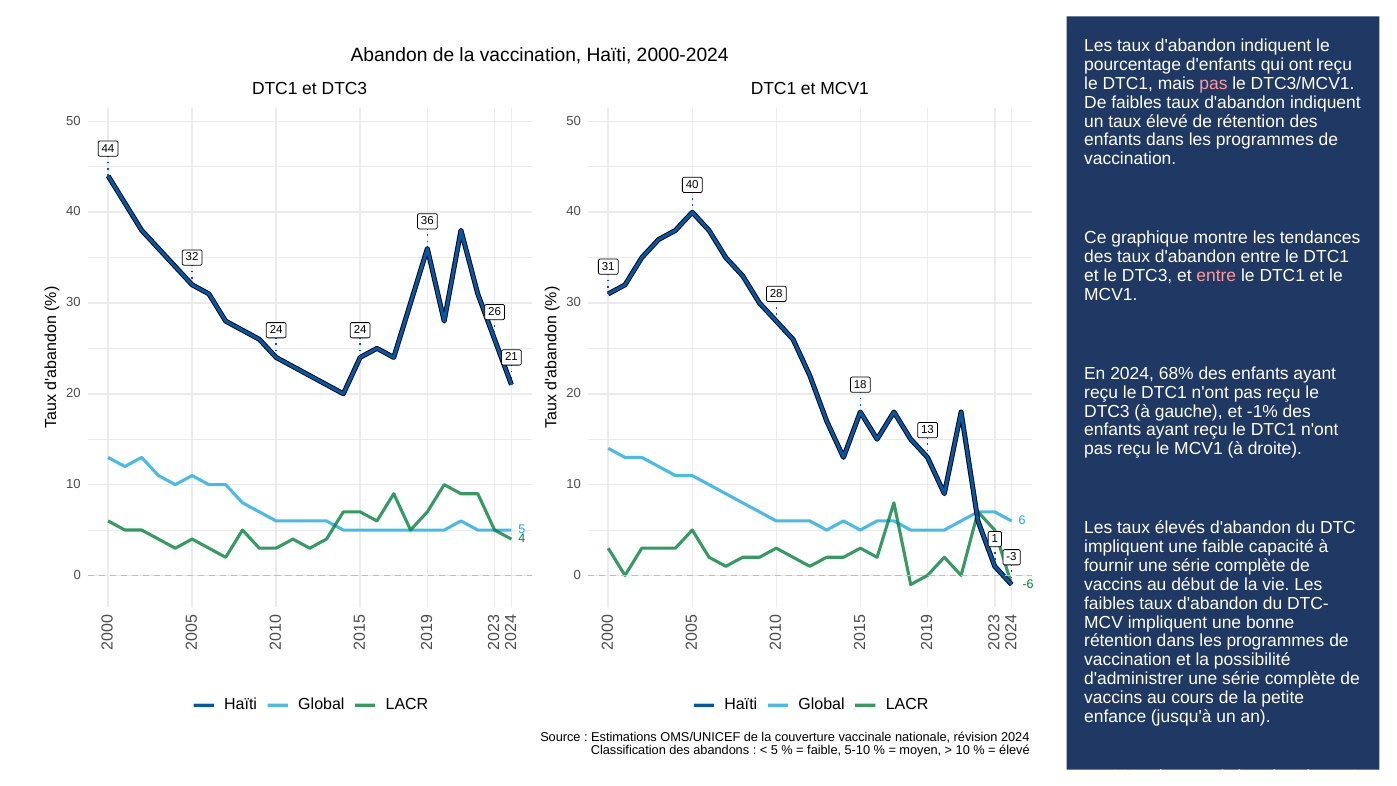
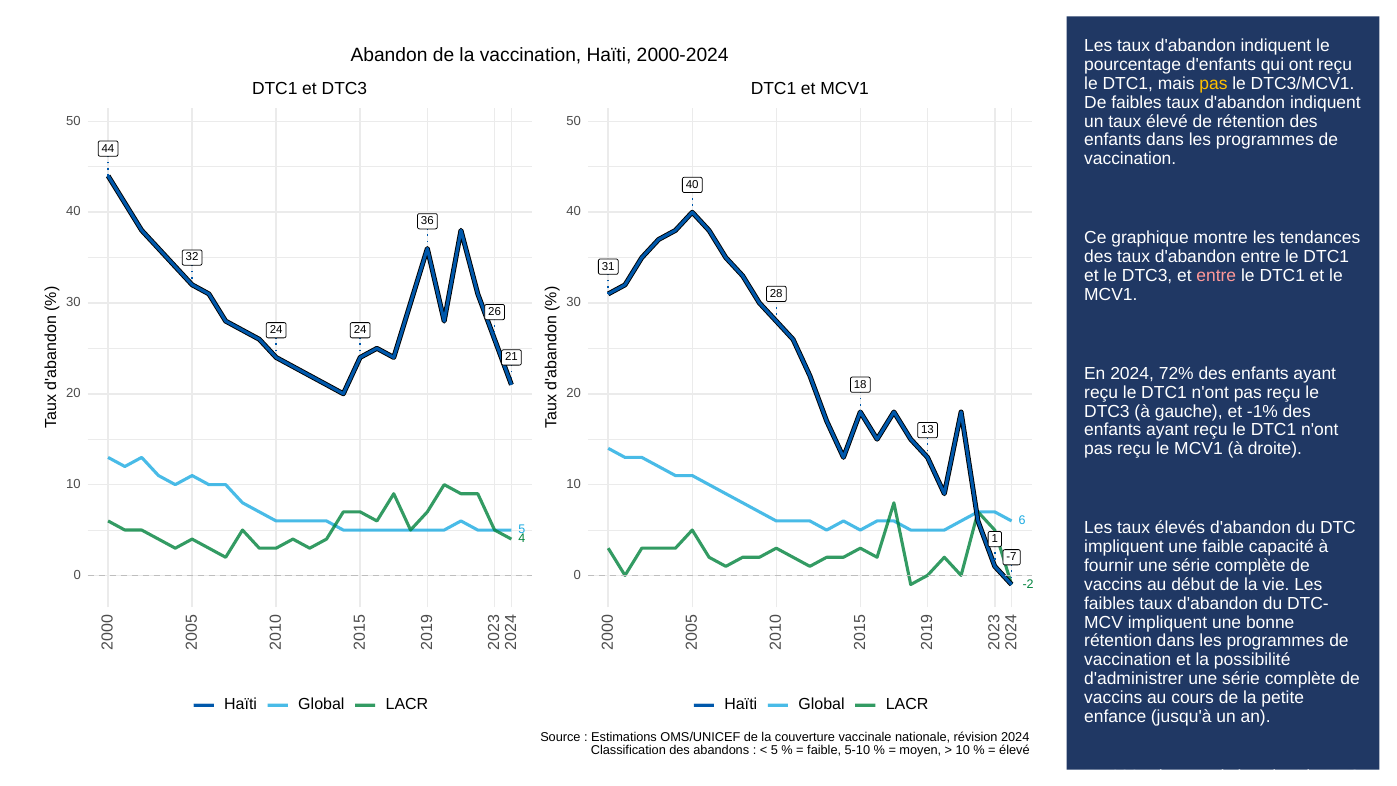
pas colour: pink -> yellow (1213, 84)
68%: 68% -> 72% (1176, 373)
-3: -3 -> -7 (1012, 557)
-6: -6 -> -2 (1028, 584)
